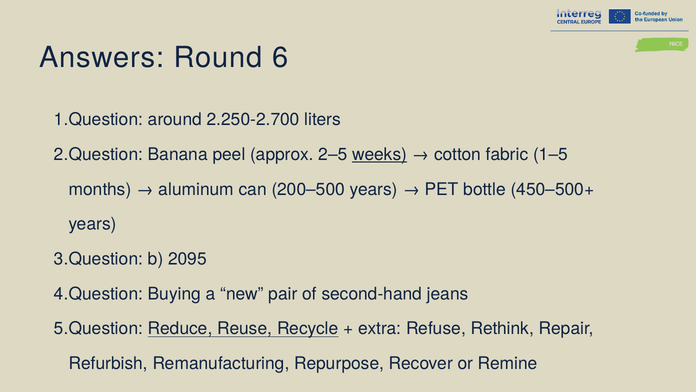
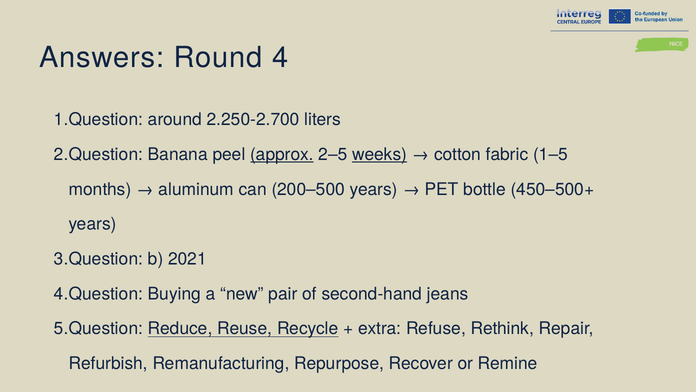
6: 6 -> 4 (280, 57)
approx underline: none -> present (282, 154)
2095: 2095 -> 2021 (187, 259)
